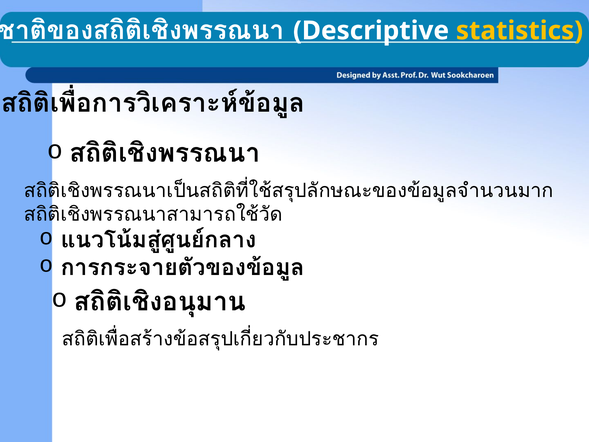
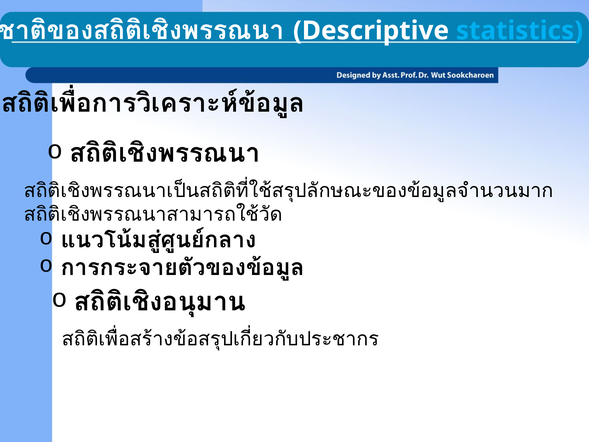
statistics colour: yellow -> light blue (519, 31)
